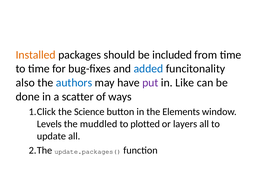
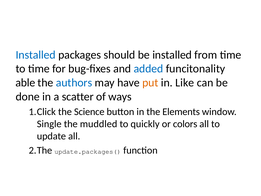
Installed colour: orange -> blue (36, 55)
be included: included -> installed (172, 55)
also: also -> able (25, 83)
put colour: purple -> orange (150, 83)
Levels: Levels -> Single (49, 124)
plotted: plotted -> quickly (145, 124)
layers: layers -> colors (185, 124)
